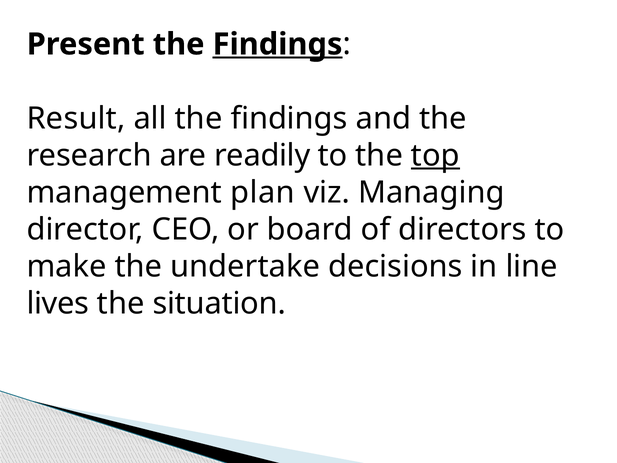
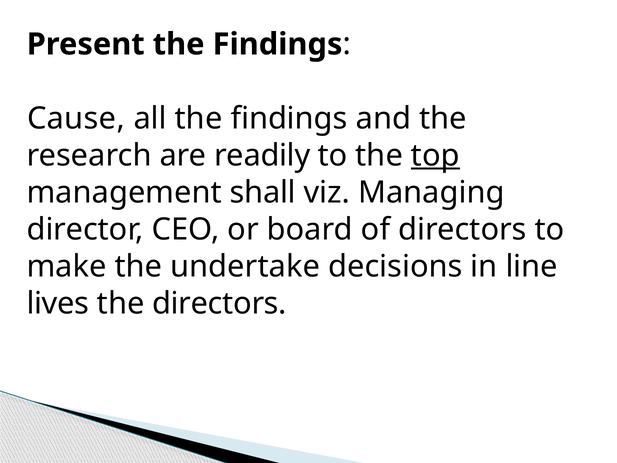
Findings underline: present -> none (277, 44)
Result: Result -> Cause (76, 118)
plan: plan -> shall (263, 192)
the situation: situation -> directors (219, 303)
